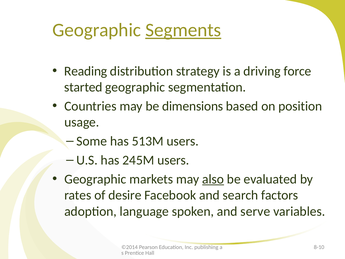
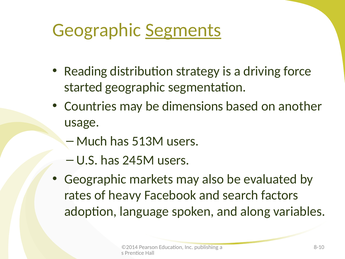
position: position -> another (300, 106)
Some: Some -> Much (92, 141)
also underline: present -> none (213, 179)
desire: desire -> heavy (125, 195)
serve: serve -> along (255, 211)
